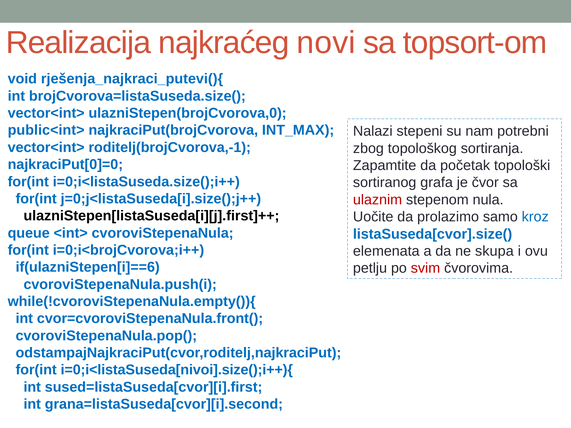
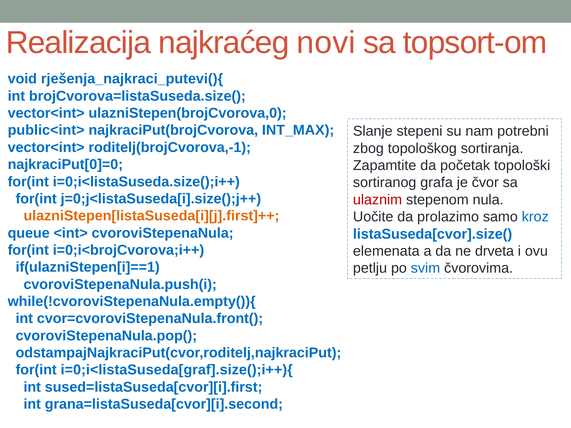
Nalazi: Nalazi -> Slanje (373, 131)
ulazniStepen[listaSuseda[i][j].first]++ colour: black -> orange (151, 216)
skupa: skupa -> drveta (495, 251)
if(ulazniStepen[i]==6: if(ulazniStepen[i]==6 -> if(ulazniStepen[i]==1 (88, 267)
svim colour: red -> blue (425, 268)
i=0;i<listaSuseda[nivoi].size();i++){: i=0;i<listaSuseda[nivoi].size();i++){ -> i=0;i<listaSuseda[graf].size();i++){ (177, 370)
